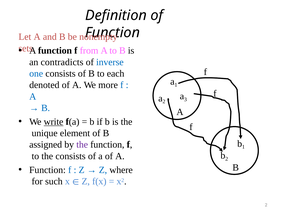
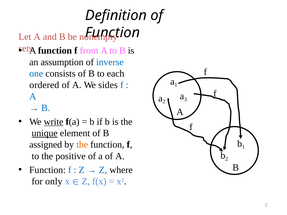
contradicts: contradicts -> assumption (62, 62)
denoted: denoted -> ordered (44, 85)
more: more -> sides (108, 85)
unique underline: none -> present (45, 133)
the colour: purple -> orange (82, 145)
the consists: consists -> positive (71, 156)
such: such -> only (54, 182)
